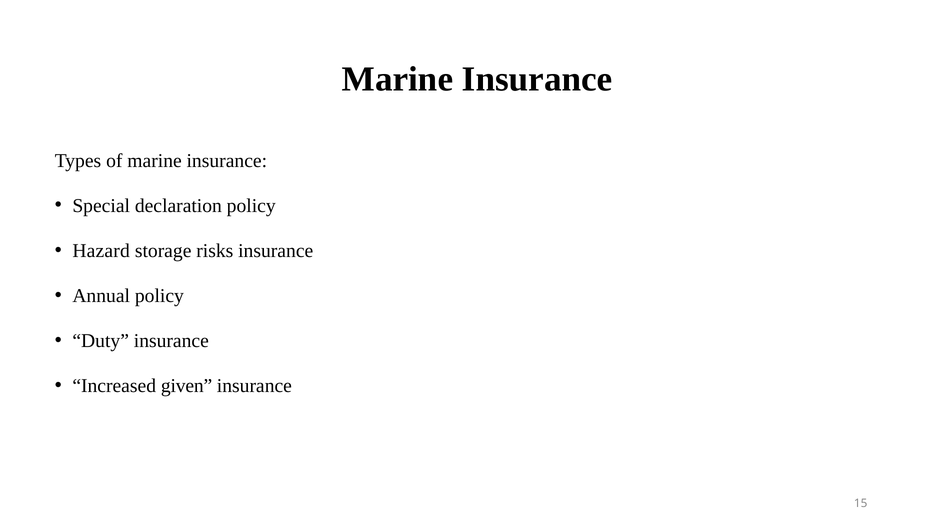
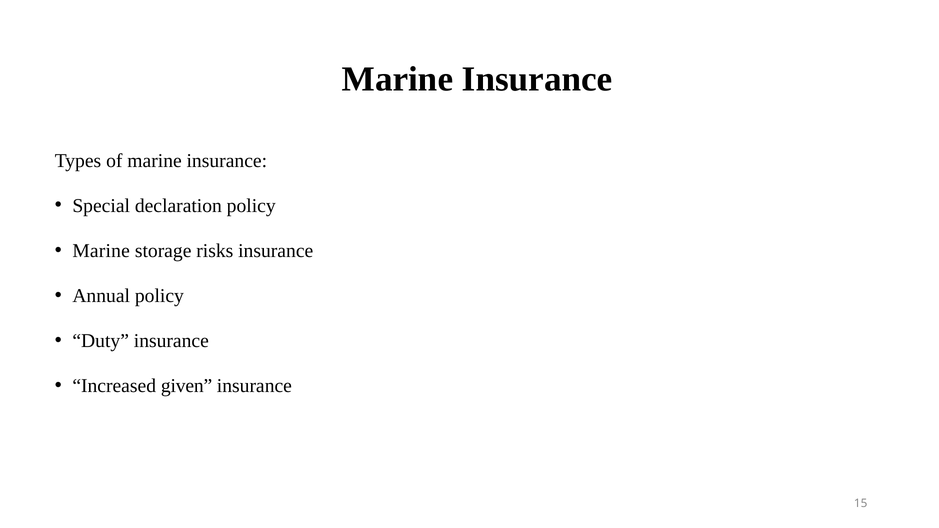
Hazard: Hazard -> Marine (101, 251)
